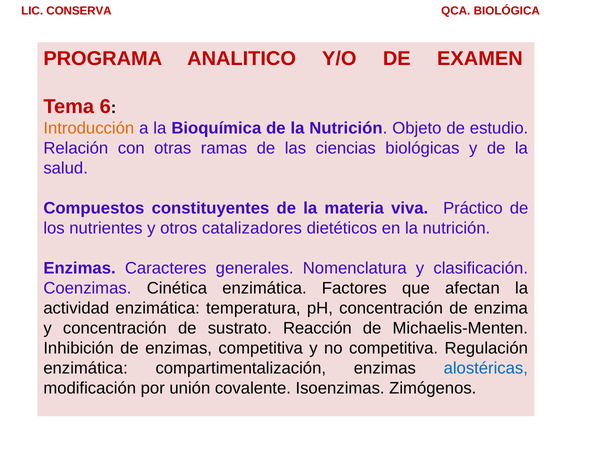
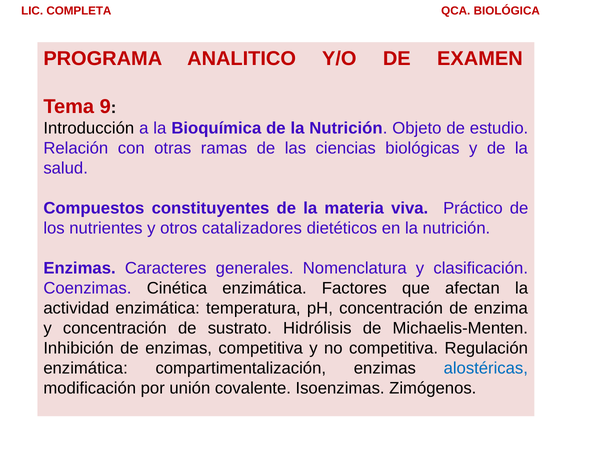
CONSERVA: CONSERVA -> COMPLETA (79, 11)
6: 6 -> 9 (105, 107)
Introducción colour: orange -> black (89, 128)
Reacción: Reacción -> Hidrólisis (317, 328)
